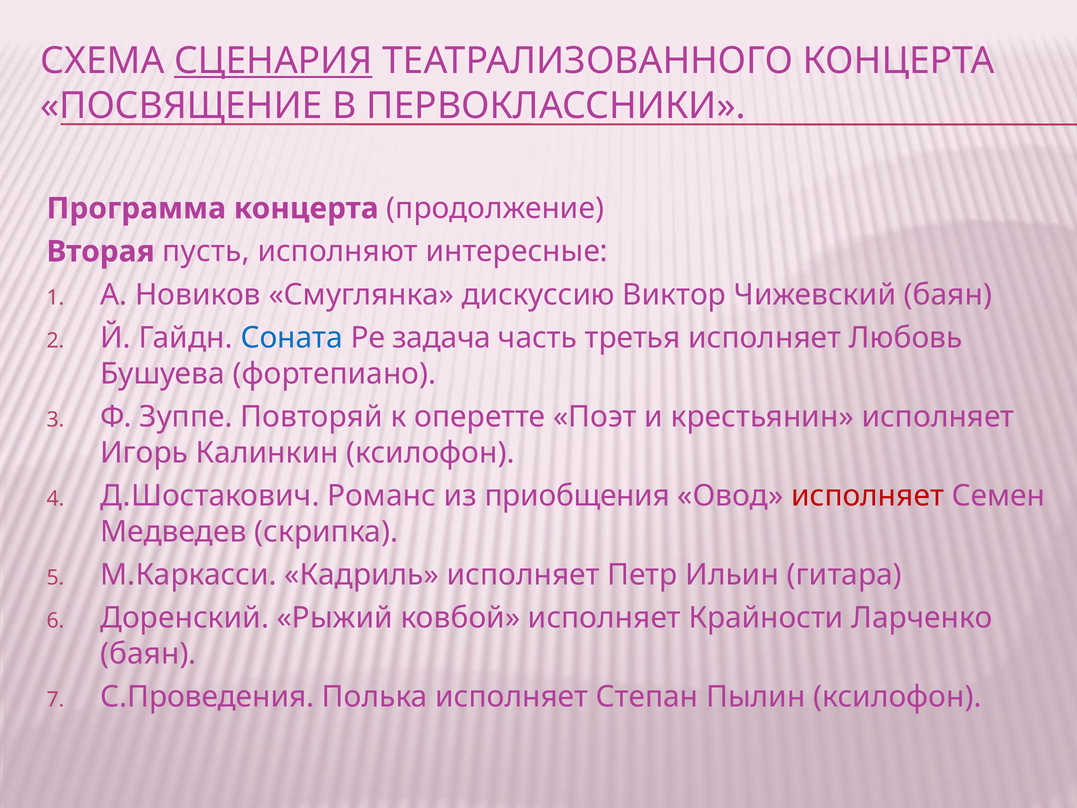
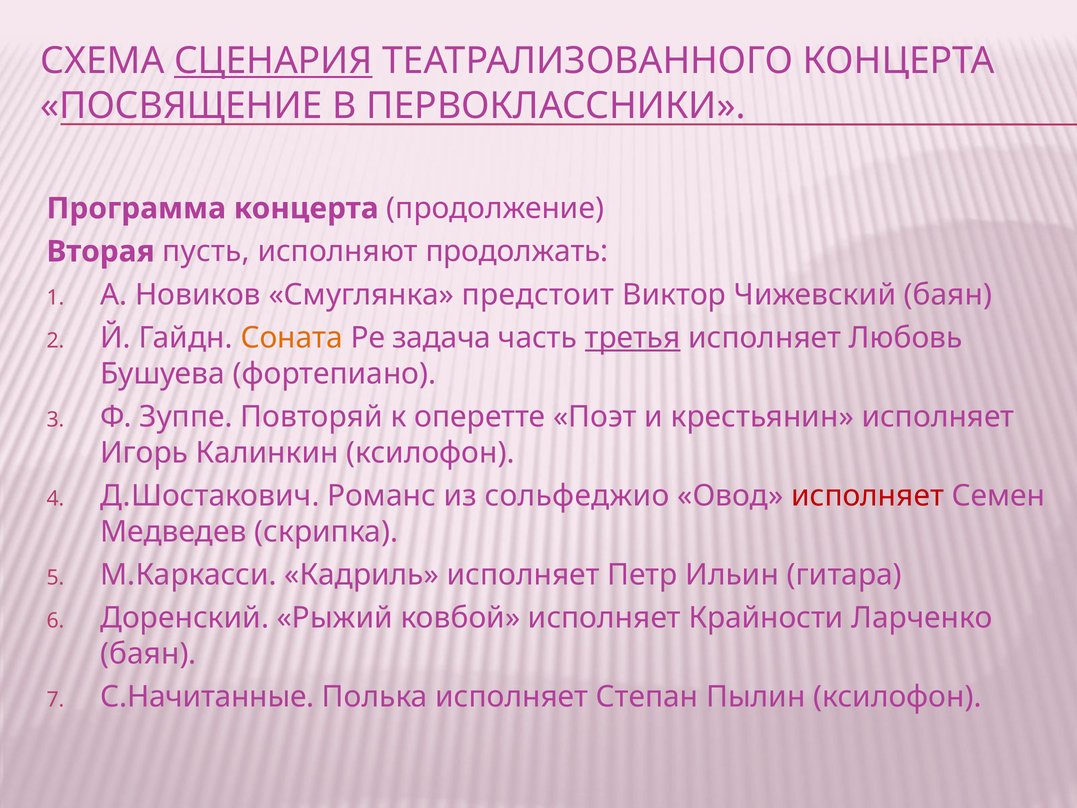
интересные: интересные -> продолжать (517, 251)
дискуссию: дискуссию -> предстоит (538, 295)
Соната colour: blue -> orange (292, 338)
третья underline: none -> present (633, 338)
приобщения: приобщения -> сольфеджио (577, 496)
С.Проведения: С.Проведения -> С.Начитанные (207, 697)
